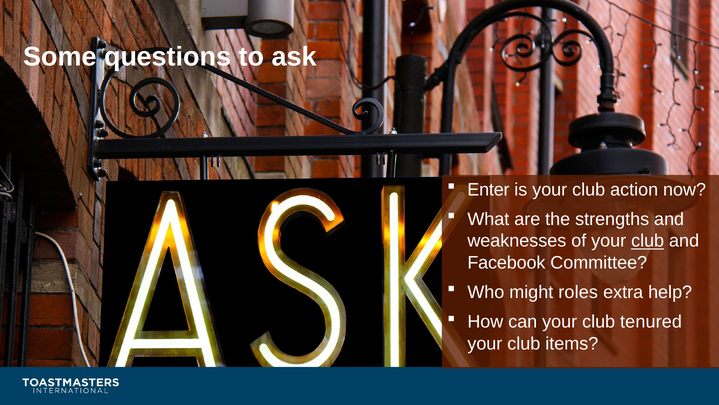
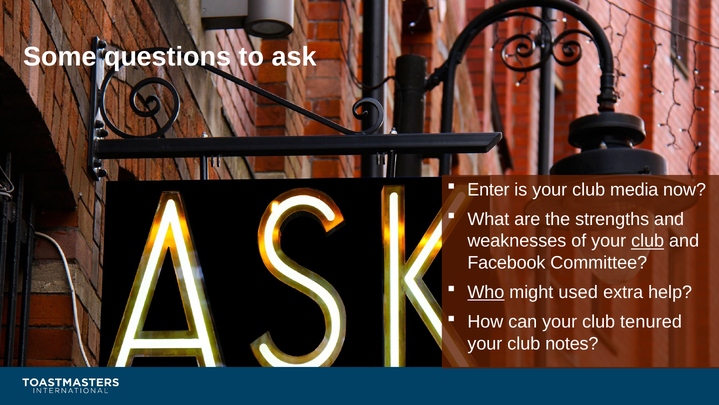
action: action -> media (634, 189)
Who underline: none -> present (486, 292)
roles: roles -> used (578, 292)
items: items -> notes (572, 343)
